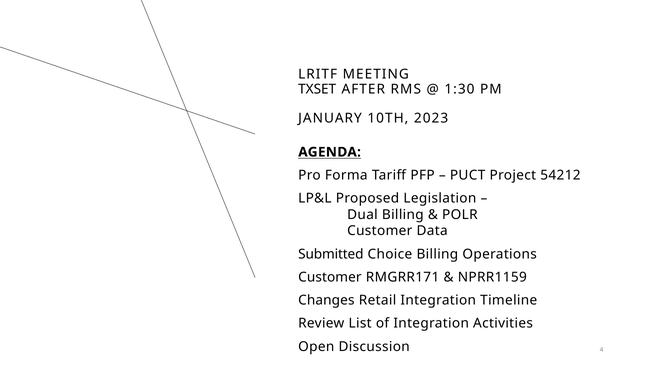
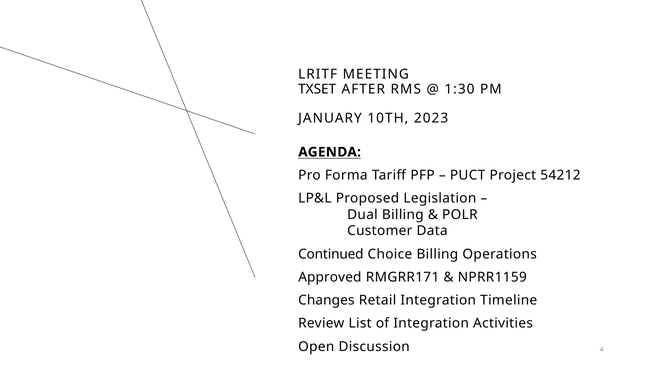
Submitted: Submitted -> Continued (331, 254)
Customer: Customer -> Approved (330, 277)
